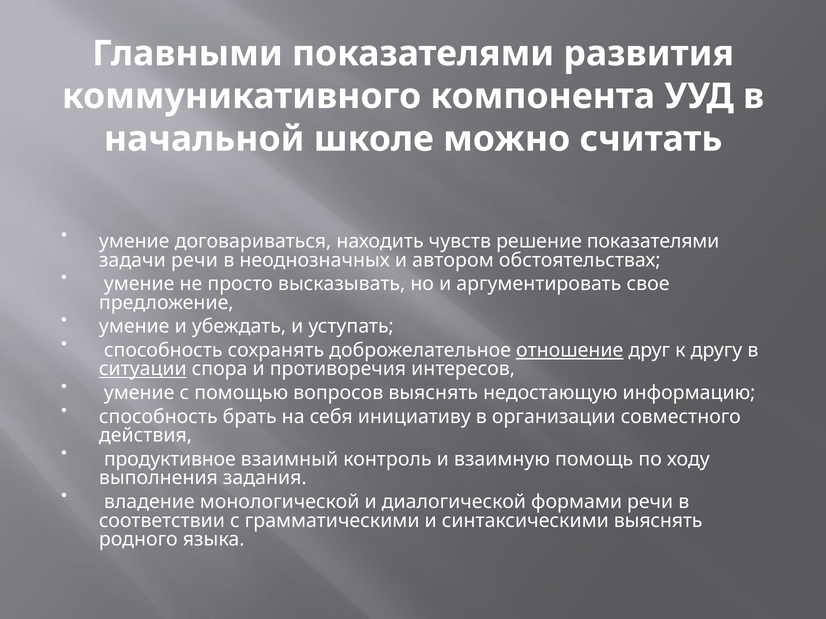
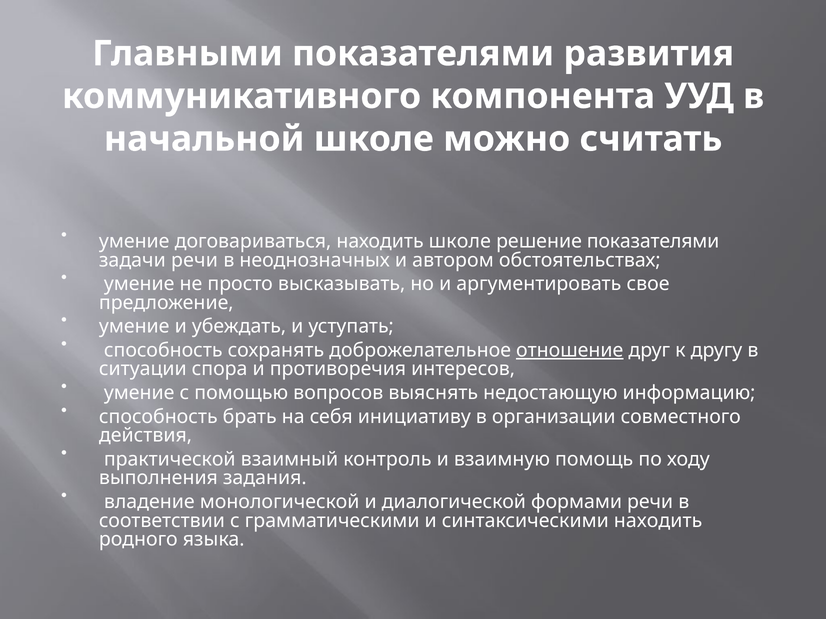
находить чувств: чувств -> школе (460, 242)
ситуации underline: present -> none (143, 369)
продуктивное: продуктивное -> практической (170, 460)
синтаксическими выяснять: выяснять -> находить (658, 521)
